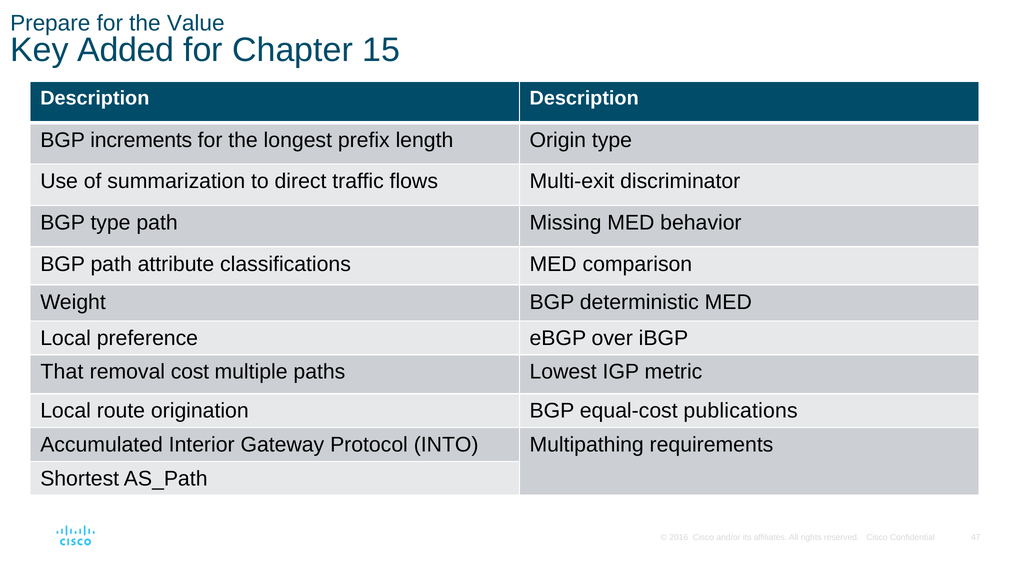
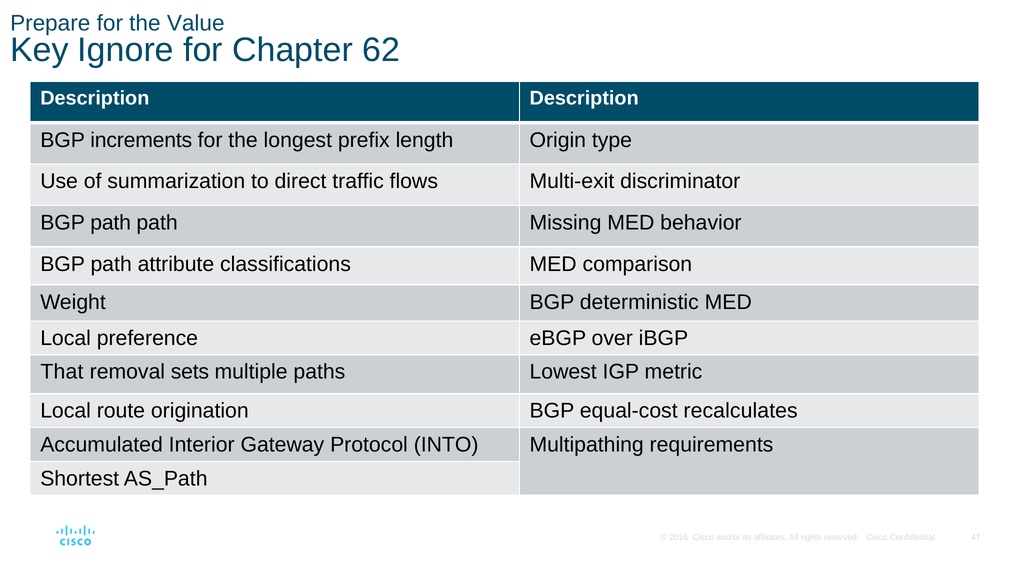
Added: Added -> Ignore (126, 50)
15: 15 -> 62 (381, 50)
type: type -> path (111, 223)
cost: cost -> sets (190, 372)
publications: publications -> recalculates (741, 411)
